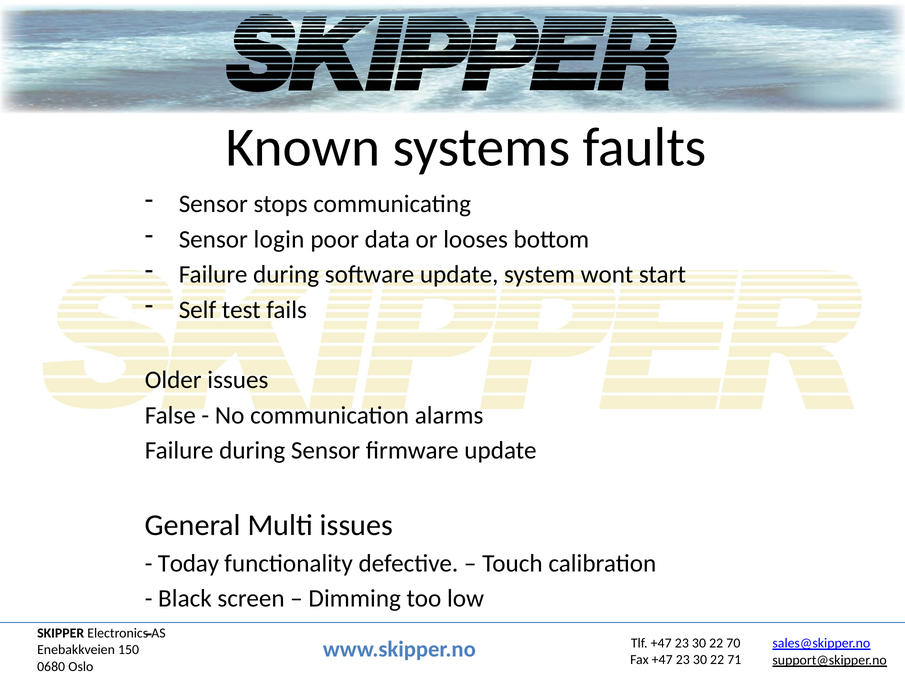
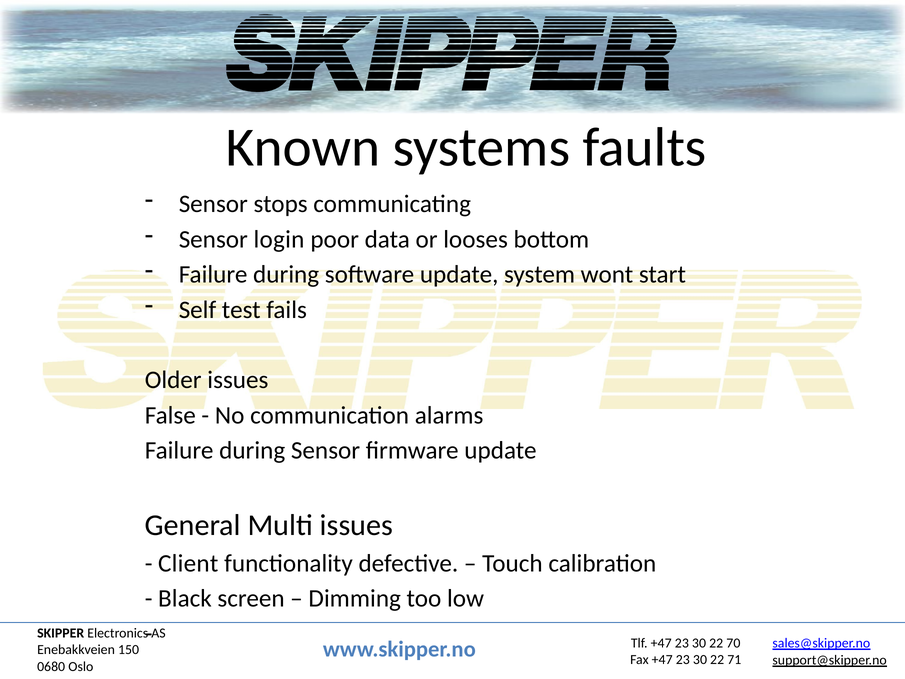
Today: Today -> Client (188, 563)
